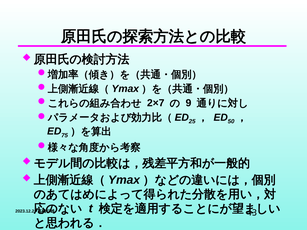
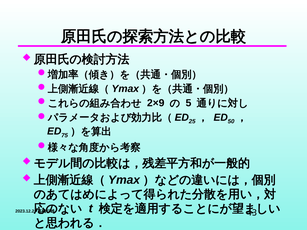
2×7: 2×7 -> 2×9 (156, 103)
9: 9 -> 5 (188, 103)
